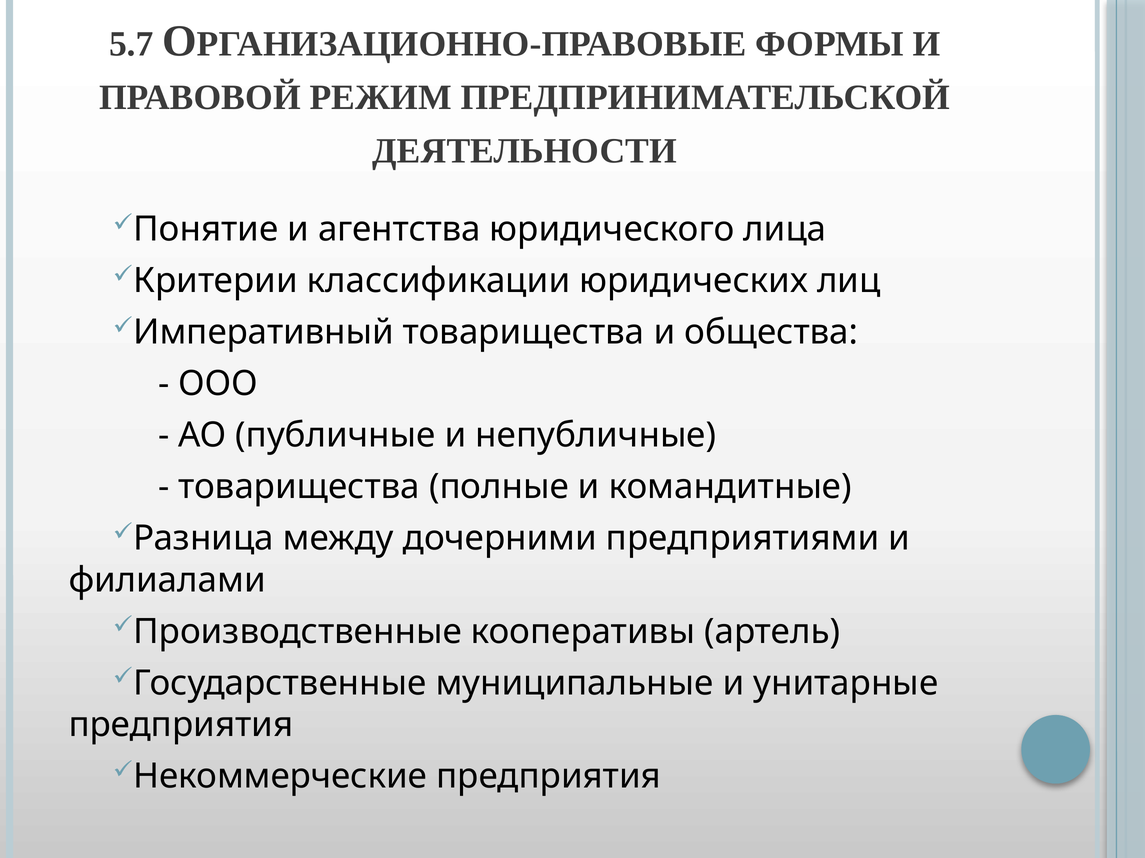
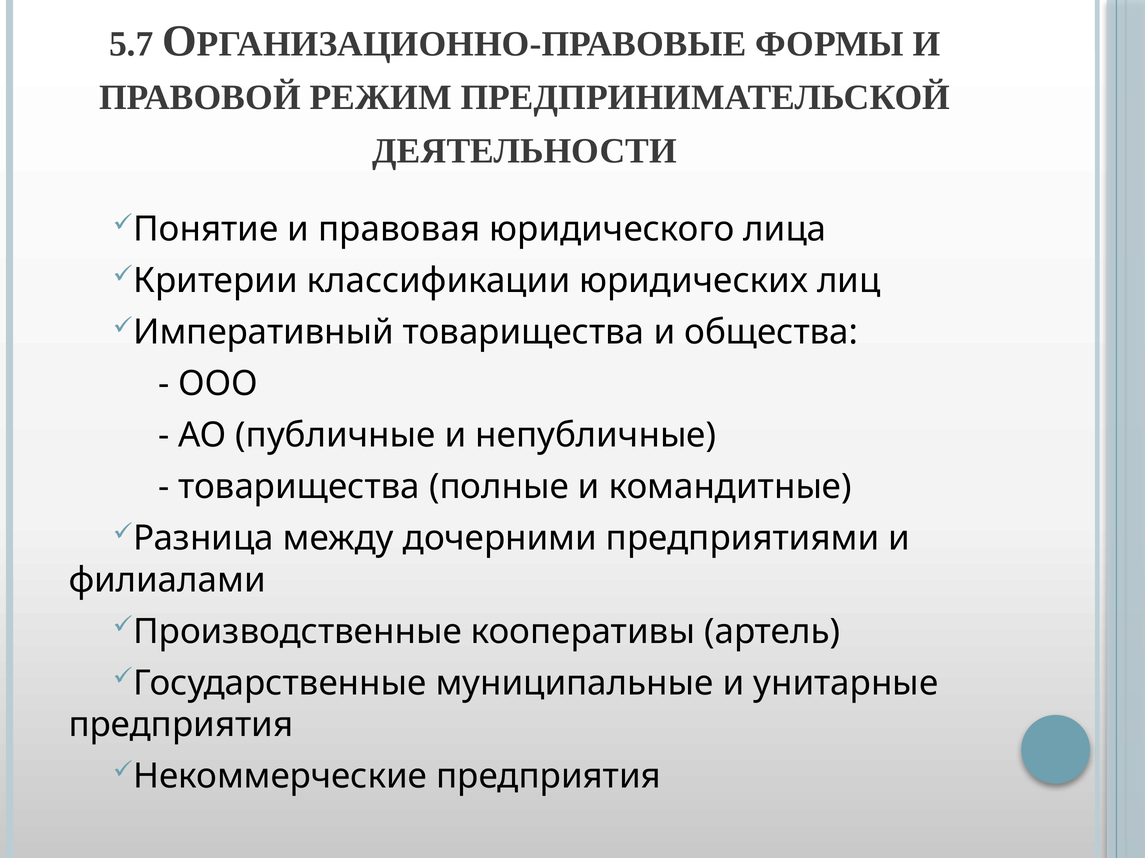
агентства: агентства -> правовая (399, 229)
